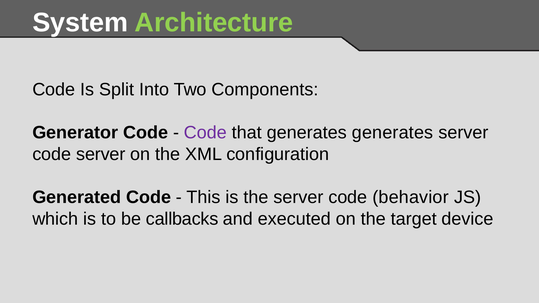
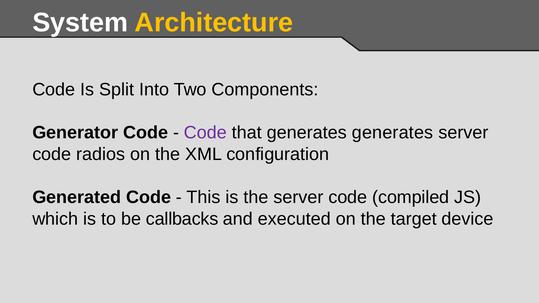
Architecture colour: light green -> yellow (214, 22)
code server: server -> radios (101, 154)
behavior: behavior -> compiled (411, 197)
